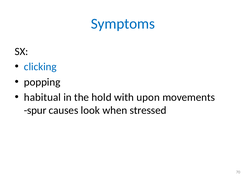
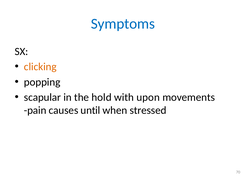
clicking colour: blue -> orange (40, 67)
habitual: habitual -> scapular (42, 98)
spur: spur -> pain (35, 111)
look: look -> until (90, 111)
